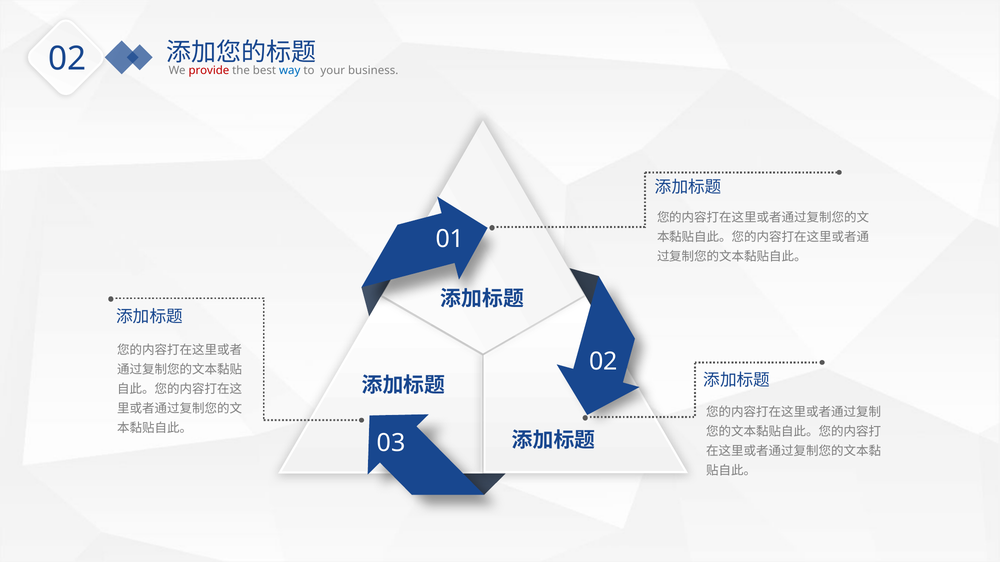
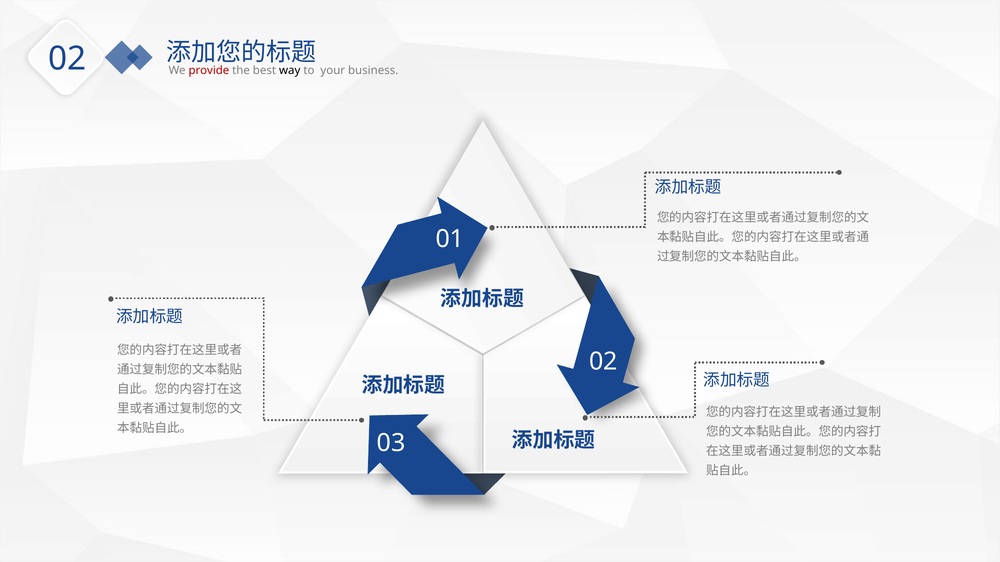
way colour: blue -> black (290, 71)
